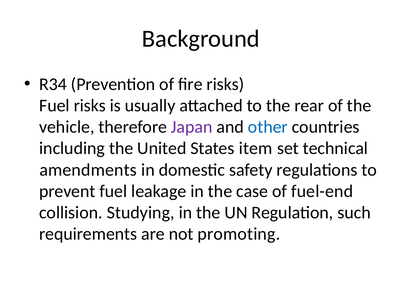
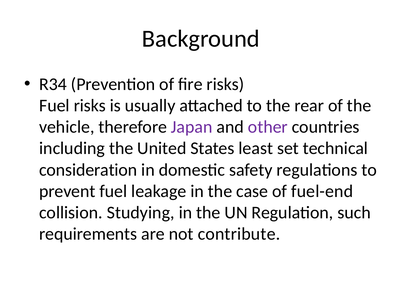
other colour: blue -> purple (268, 127)
item: item -> least (256, 149)
amendments: amendments -> consideration (88, 170)
promoting: promoting -> contribute (239, 234)
